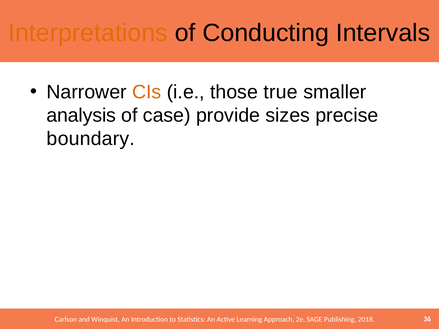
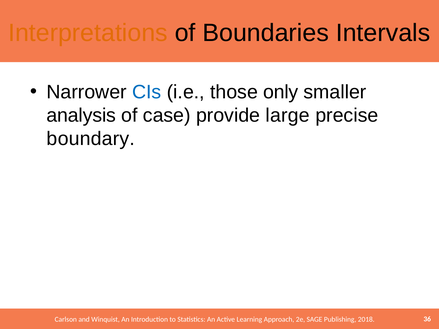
Conducting: Conducting -> Boundaries (266, 33)
CIs colour: orange -> blue (147, 92)
true: true -> only (281, 92)
sizes: sizes -> large (288, 116)
